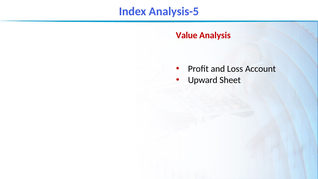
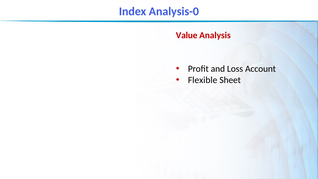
Analysis-5: Analysis-5 -> Analysis-0 (174, 11)
Upward: Upward -> Flexible (203, 80)
